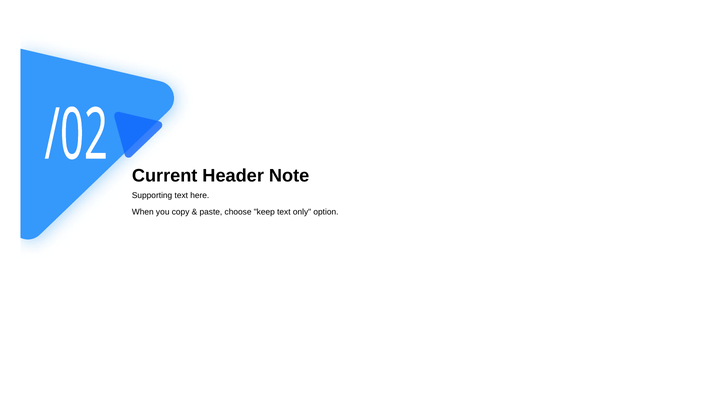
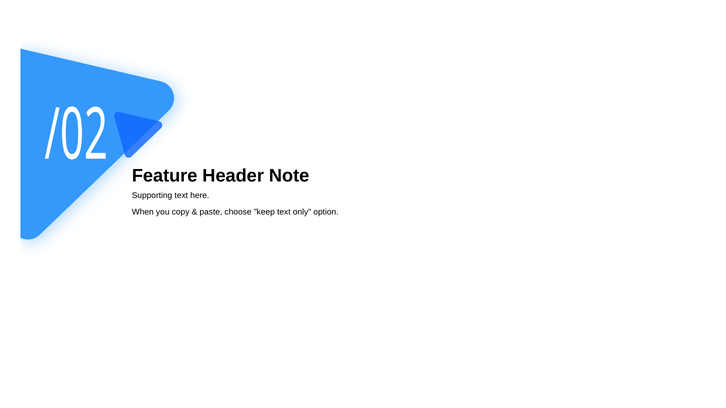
Current: Current -> Feature (165, 176)
